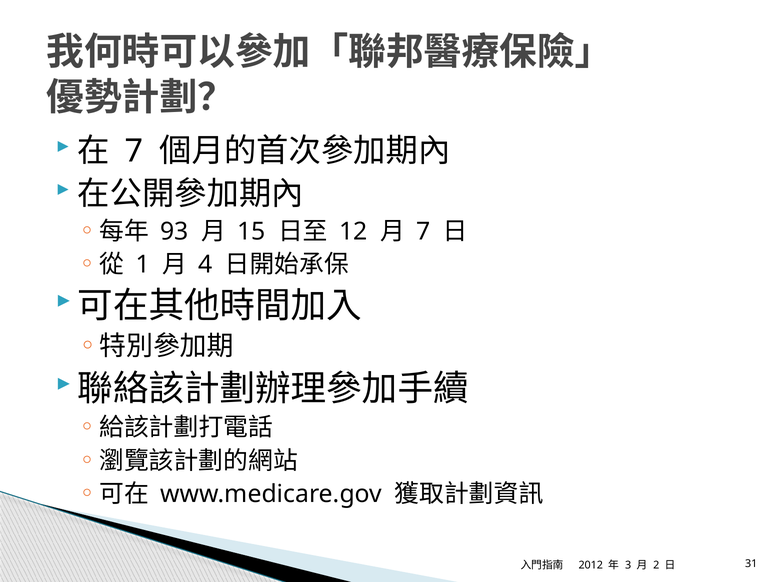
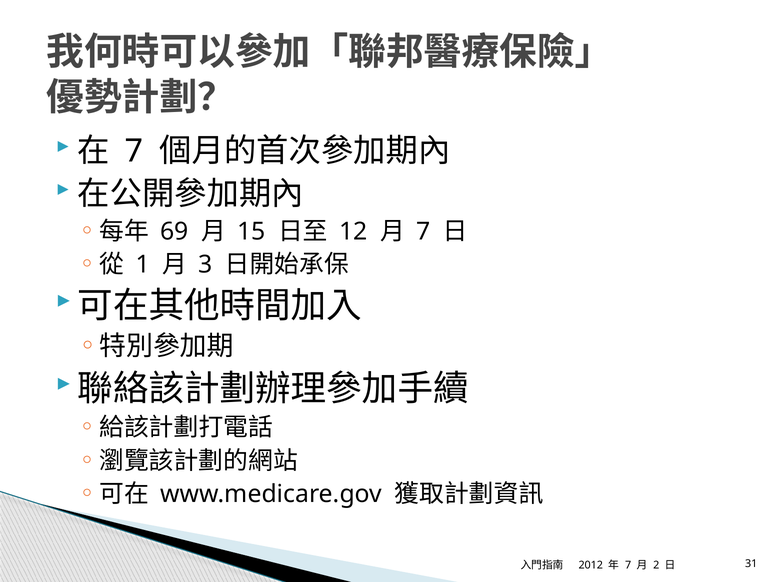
93: 93 -> 69 (175, 232)
4: 4 -> 3 (205, 265)
3: 3 -> 7 (628, 565)
